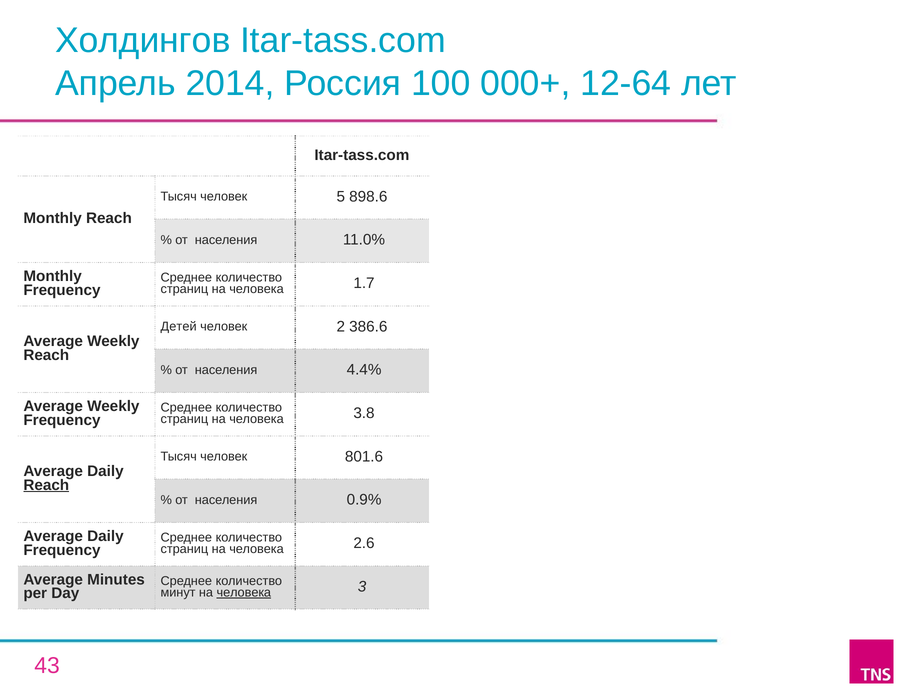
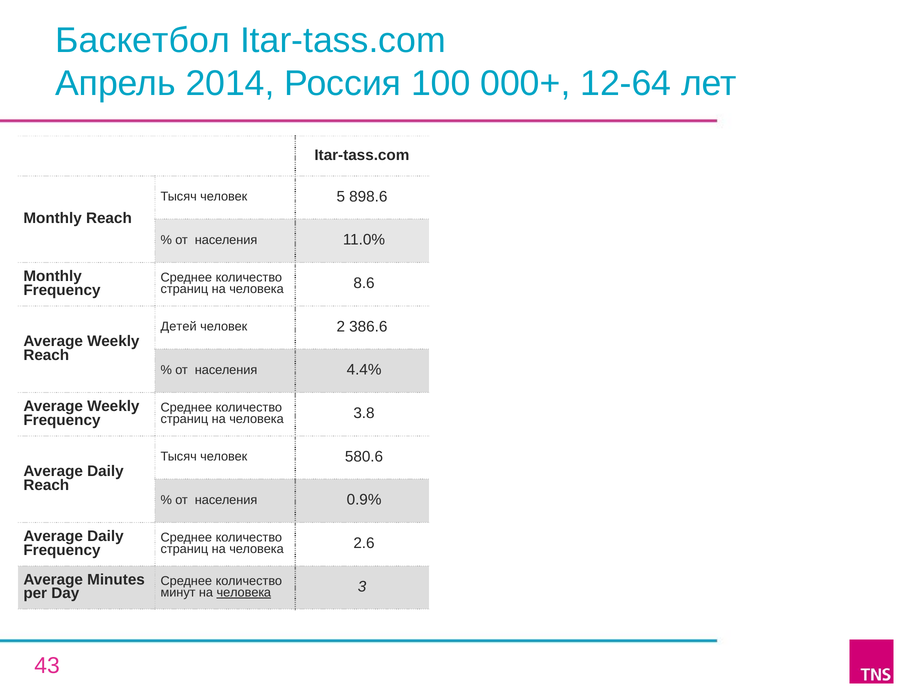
Холдингов: Холдингов -> Баскетбол (143, 41)
1.7: 1.7 -> 8.6 (364, 283)
801.6: 801.6 -> 580.6 (364, 456)
Reach underline: present -> none (46, 485)
